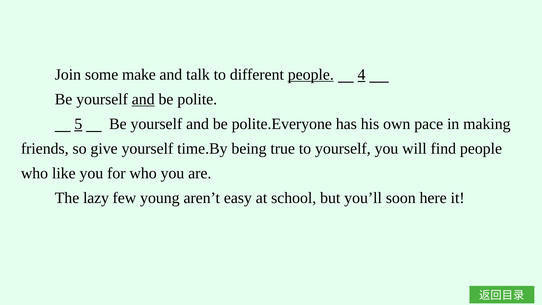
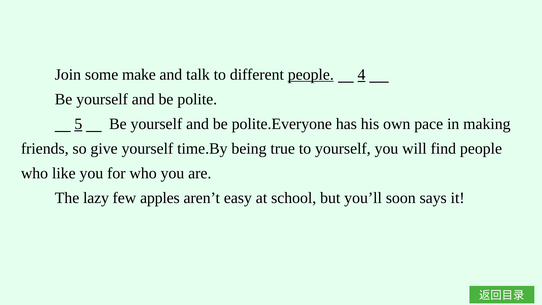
and underline: present -> none (143, 99)
young: young -> apples (160, 198)
here: here -> says (433, 198)
